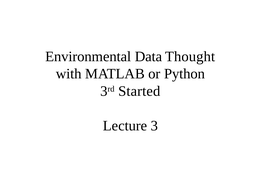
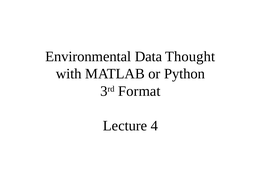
Started: Started -> Format (139, 91)
3: 3 -> 4 (154, 126)
